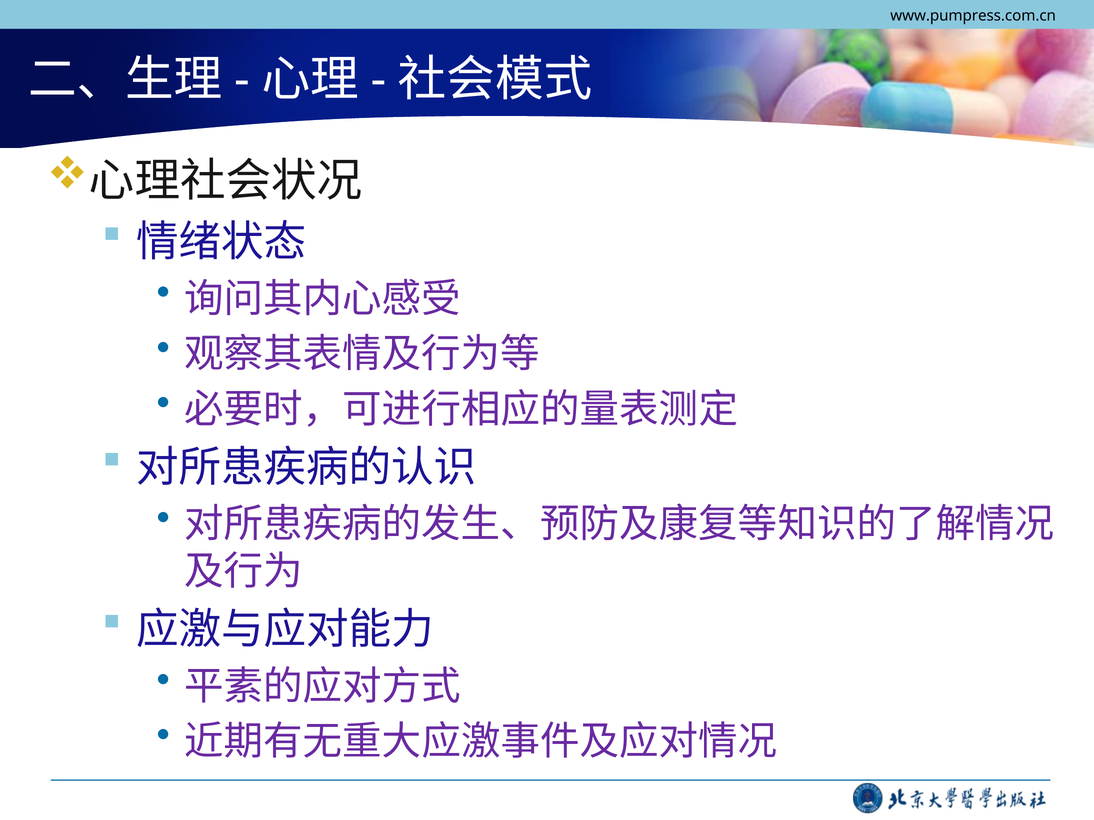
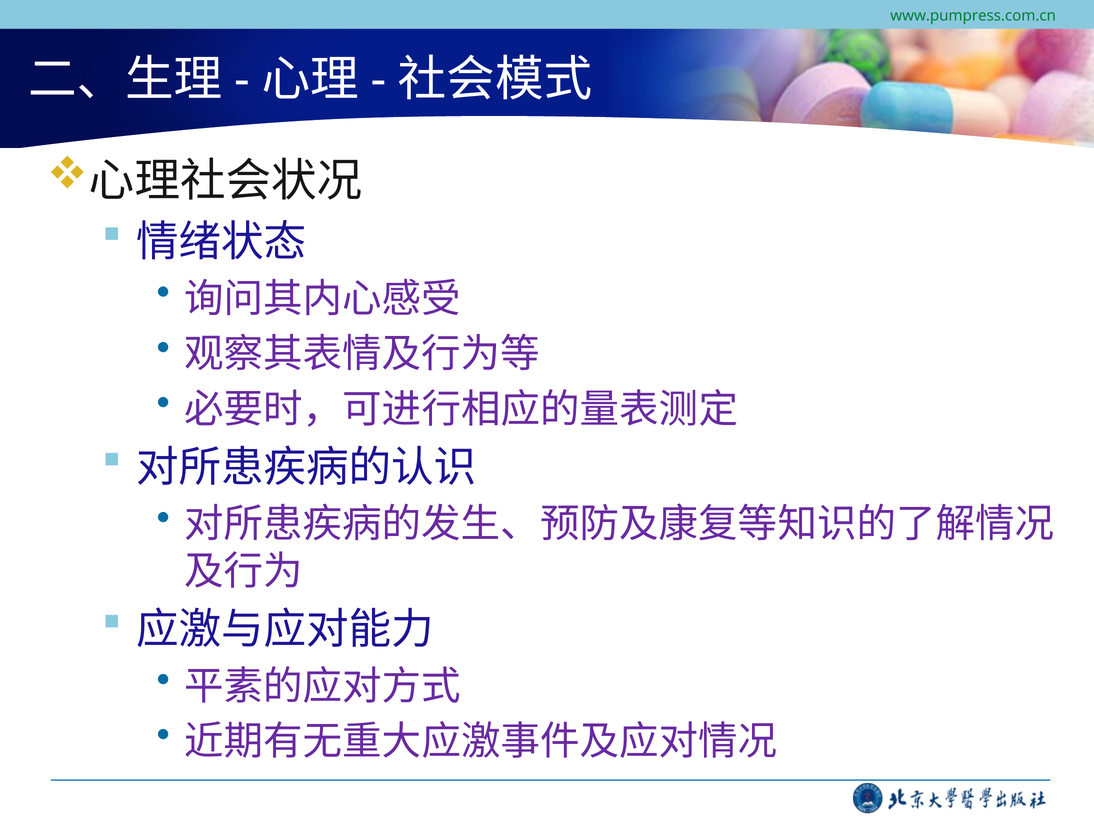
www.pumpress.com.cn colour: black -> green (973, 16)
